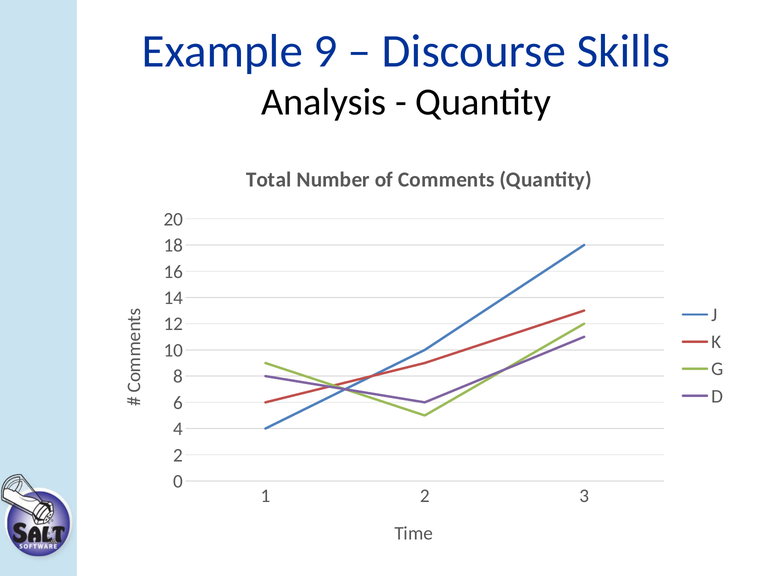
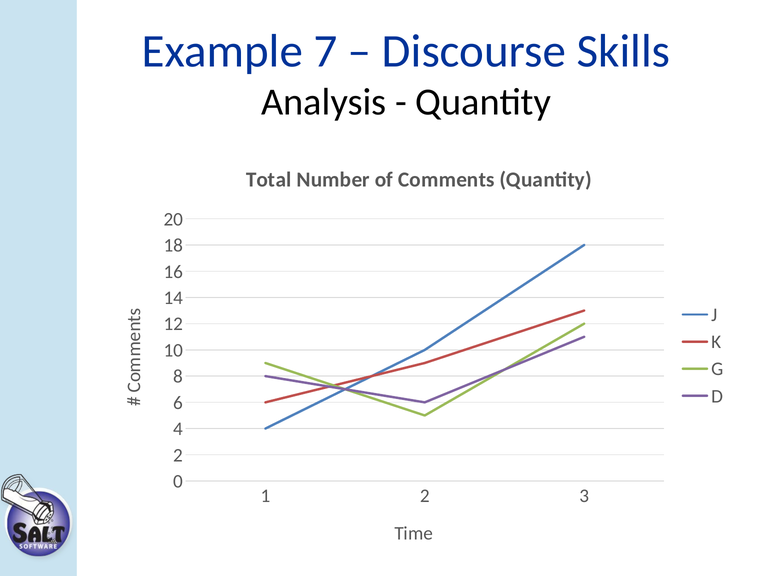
9: 9 -> 7 (325, 51)
